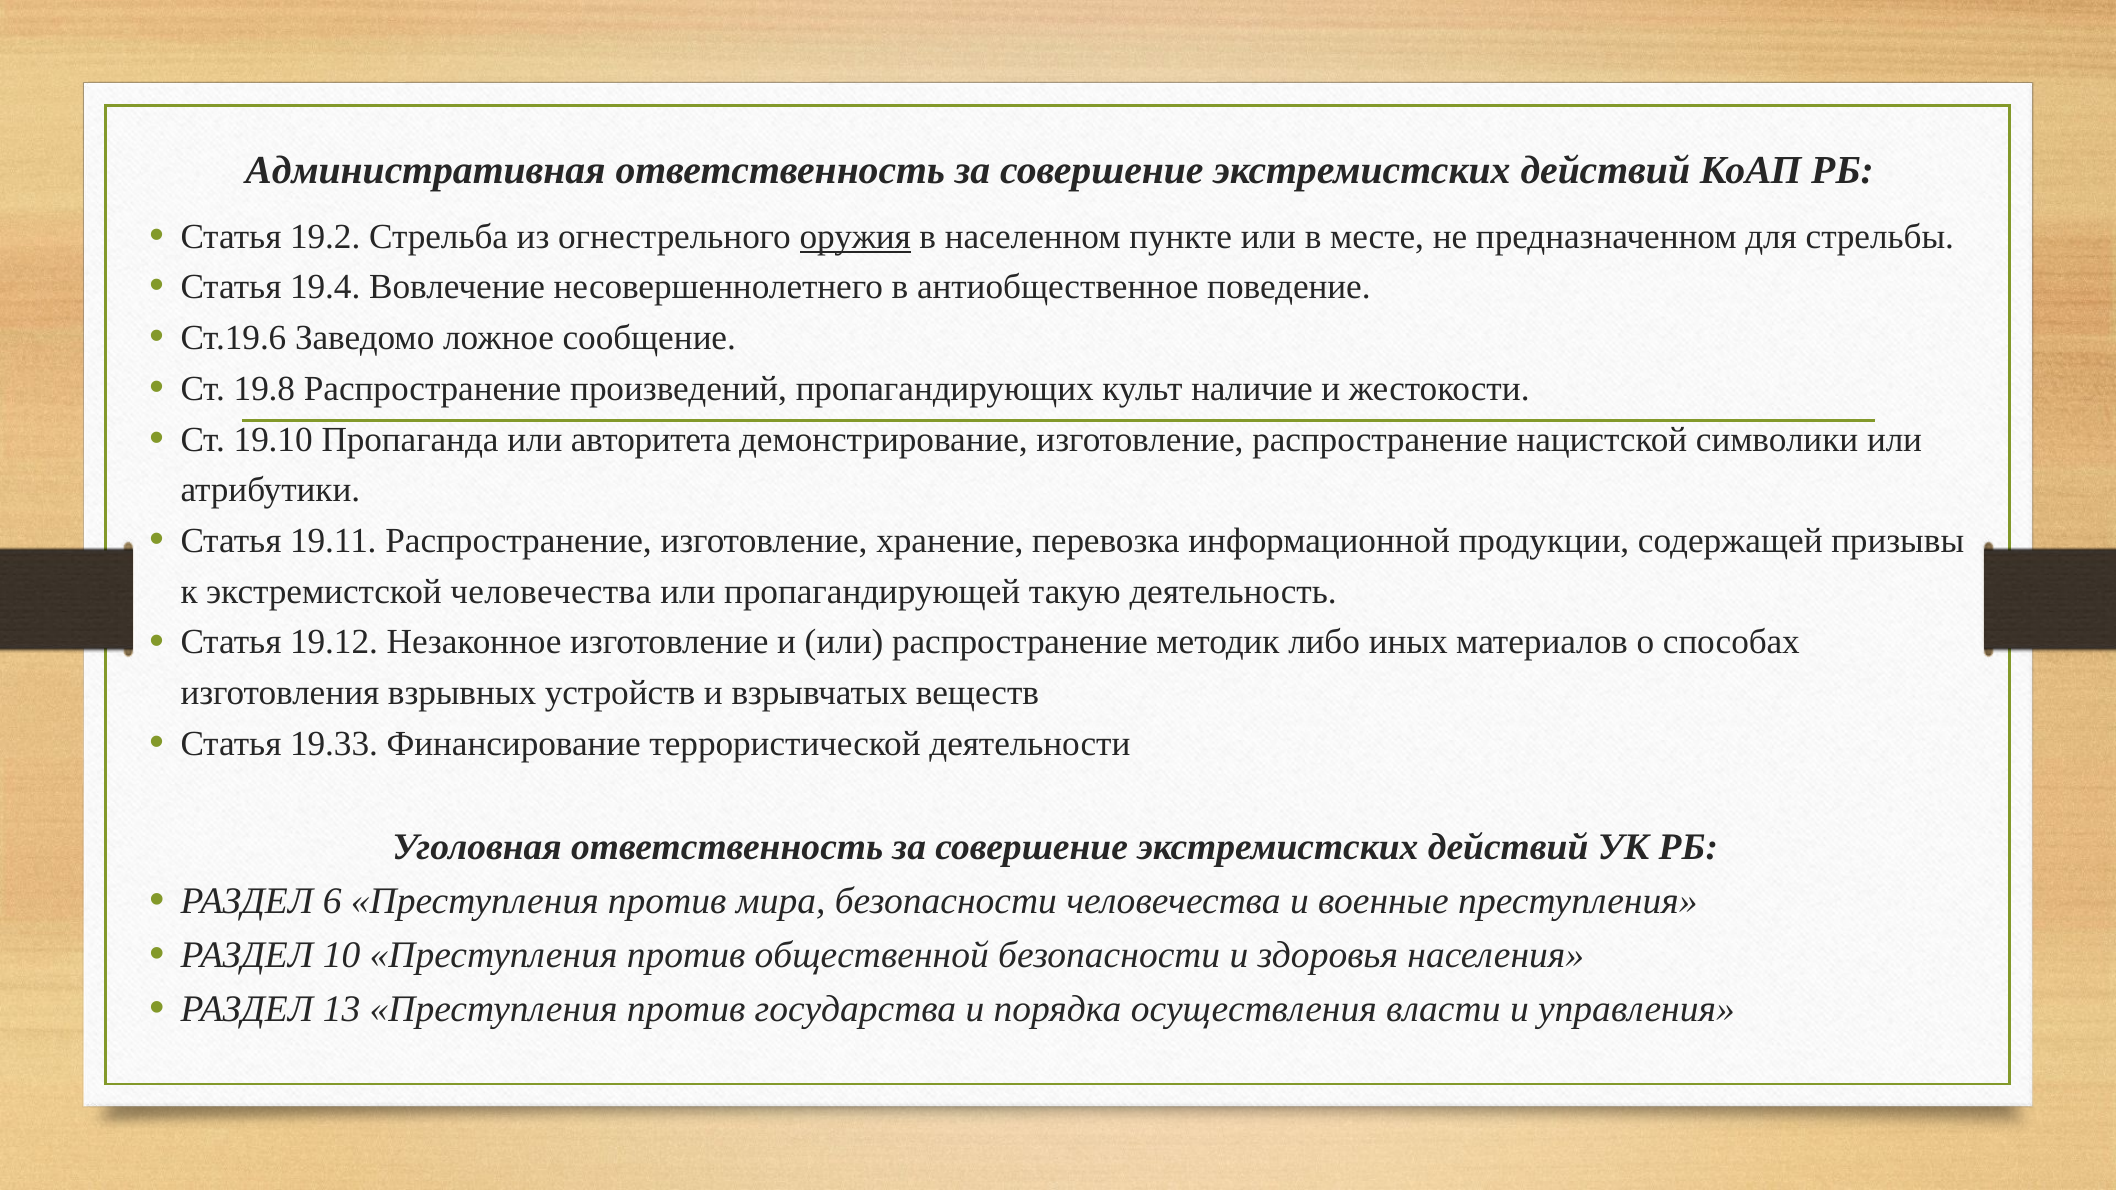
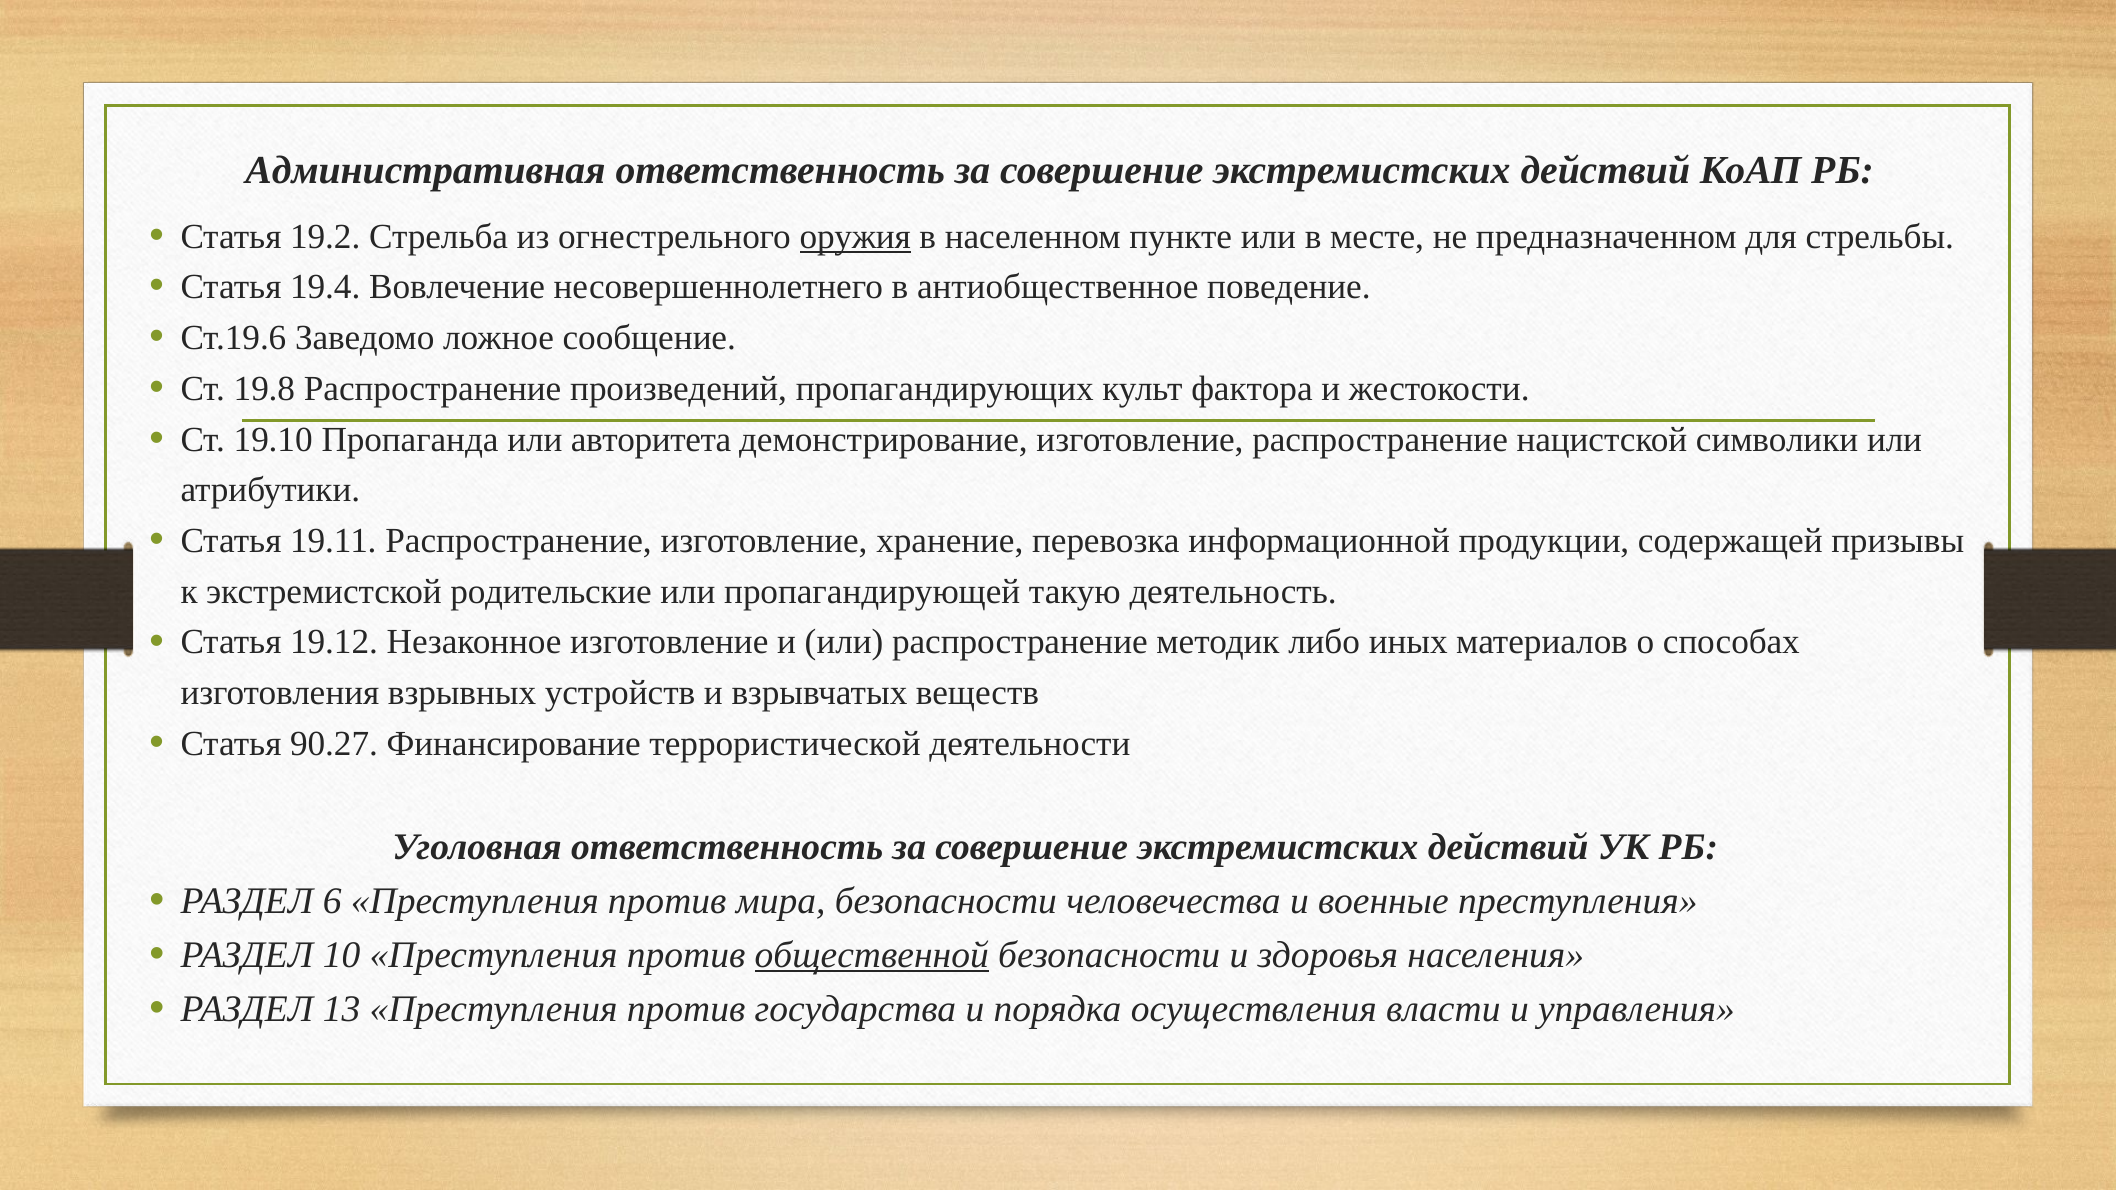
наличие: наличие -> фактора (1252, 389)
экстремистской человечества: человечества -> родительские (551, 592)
19.33: 19.33 -> 90.27 (334, 744)
общественной underline: none -> present (872, 955)
